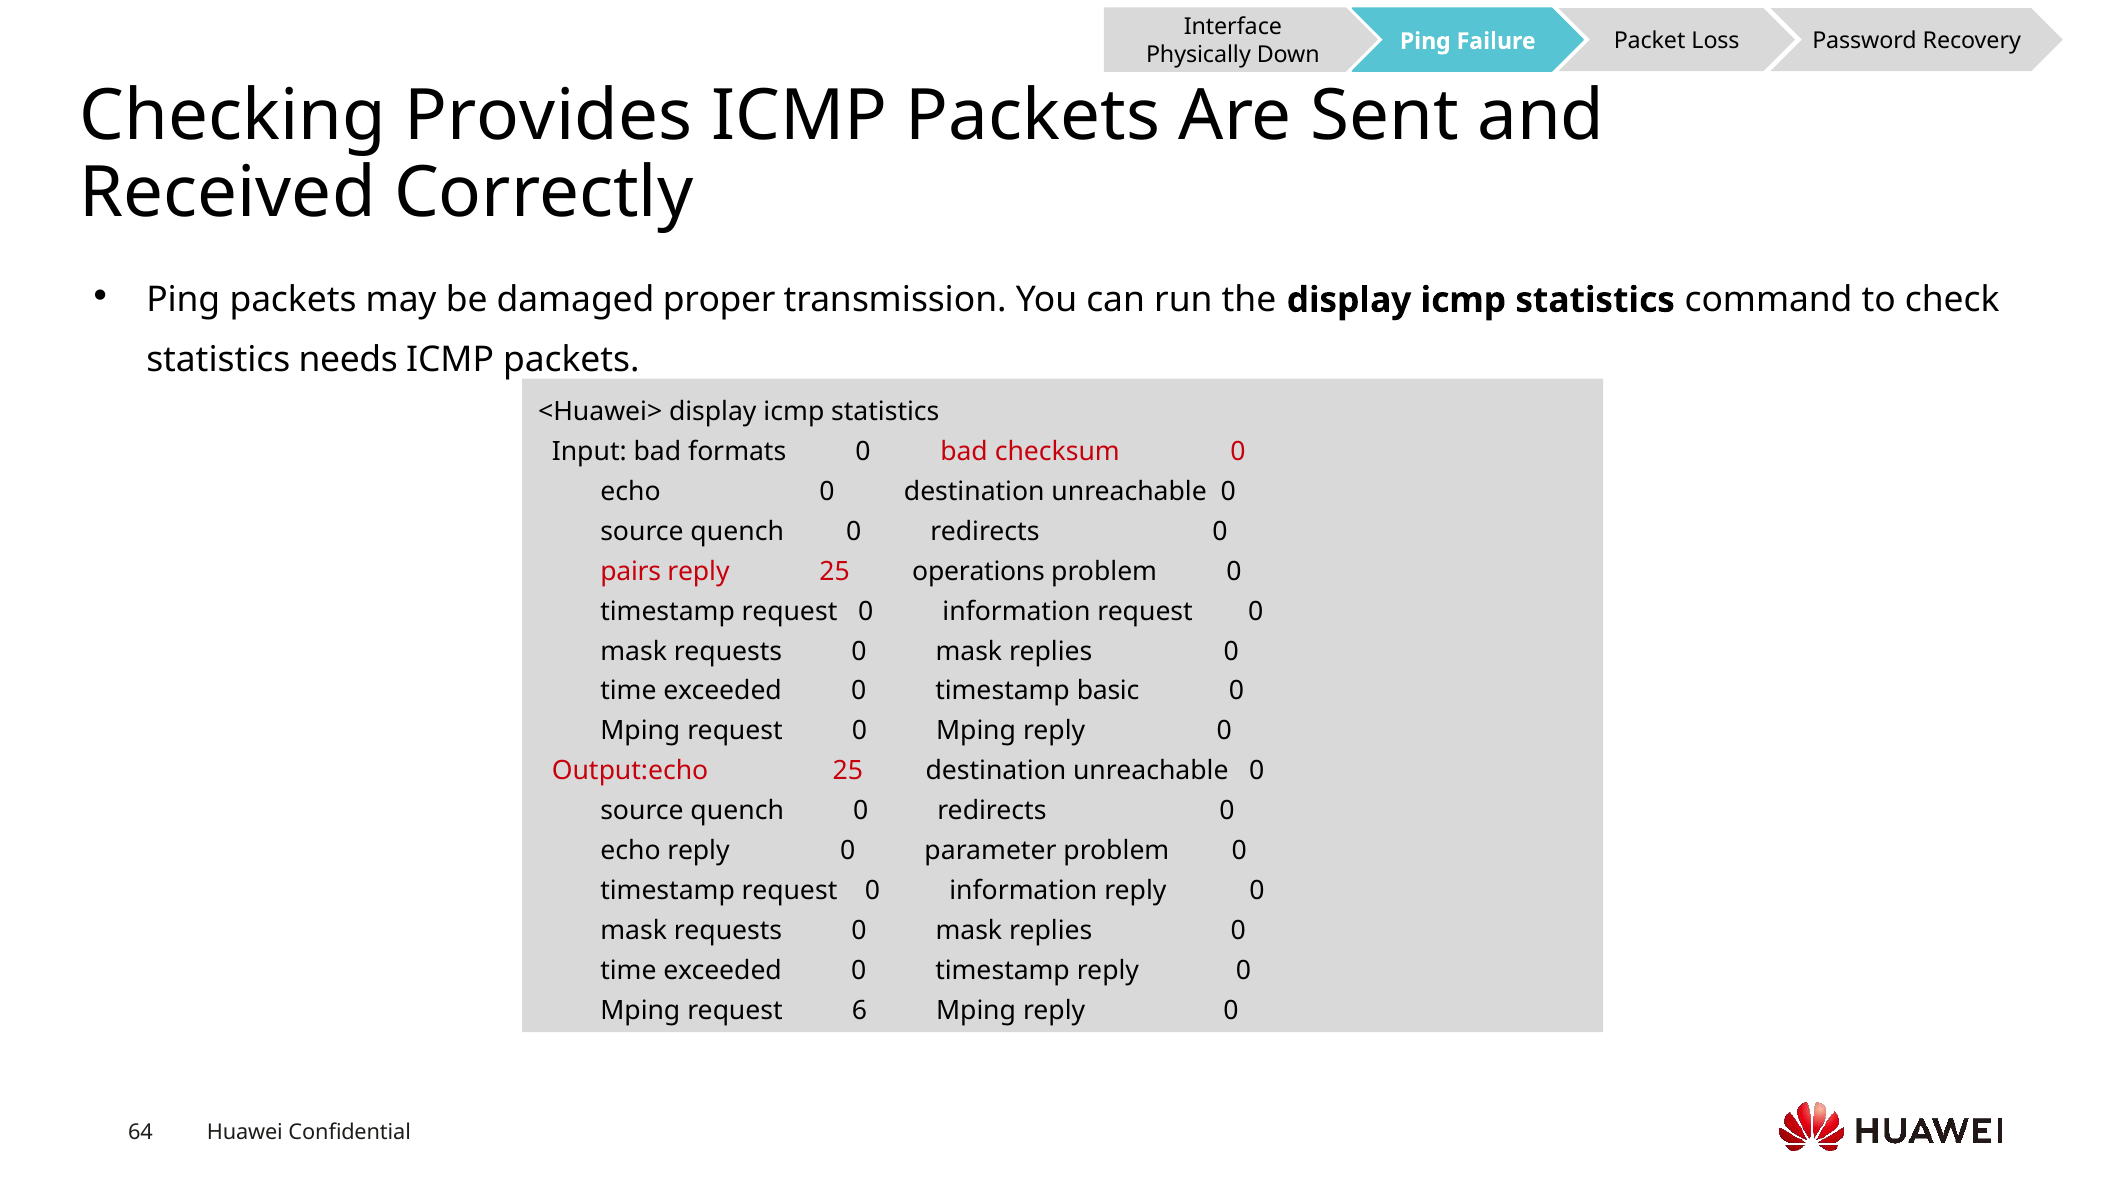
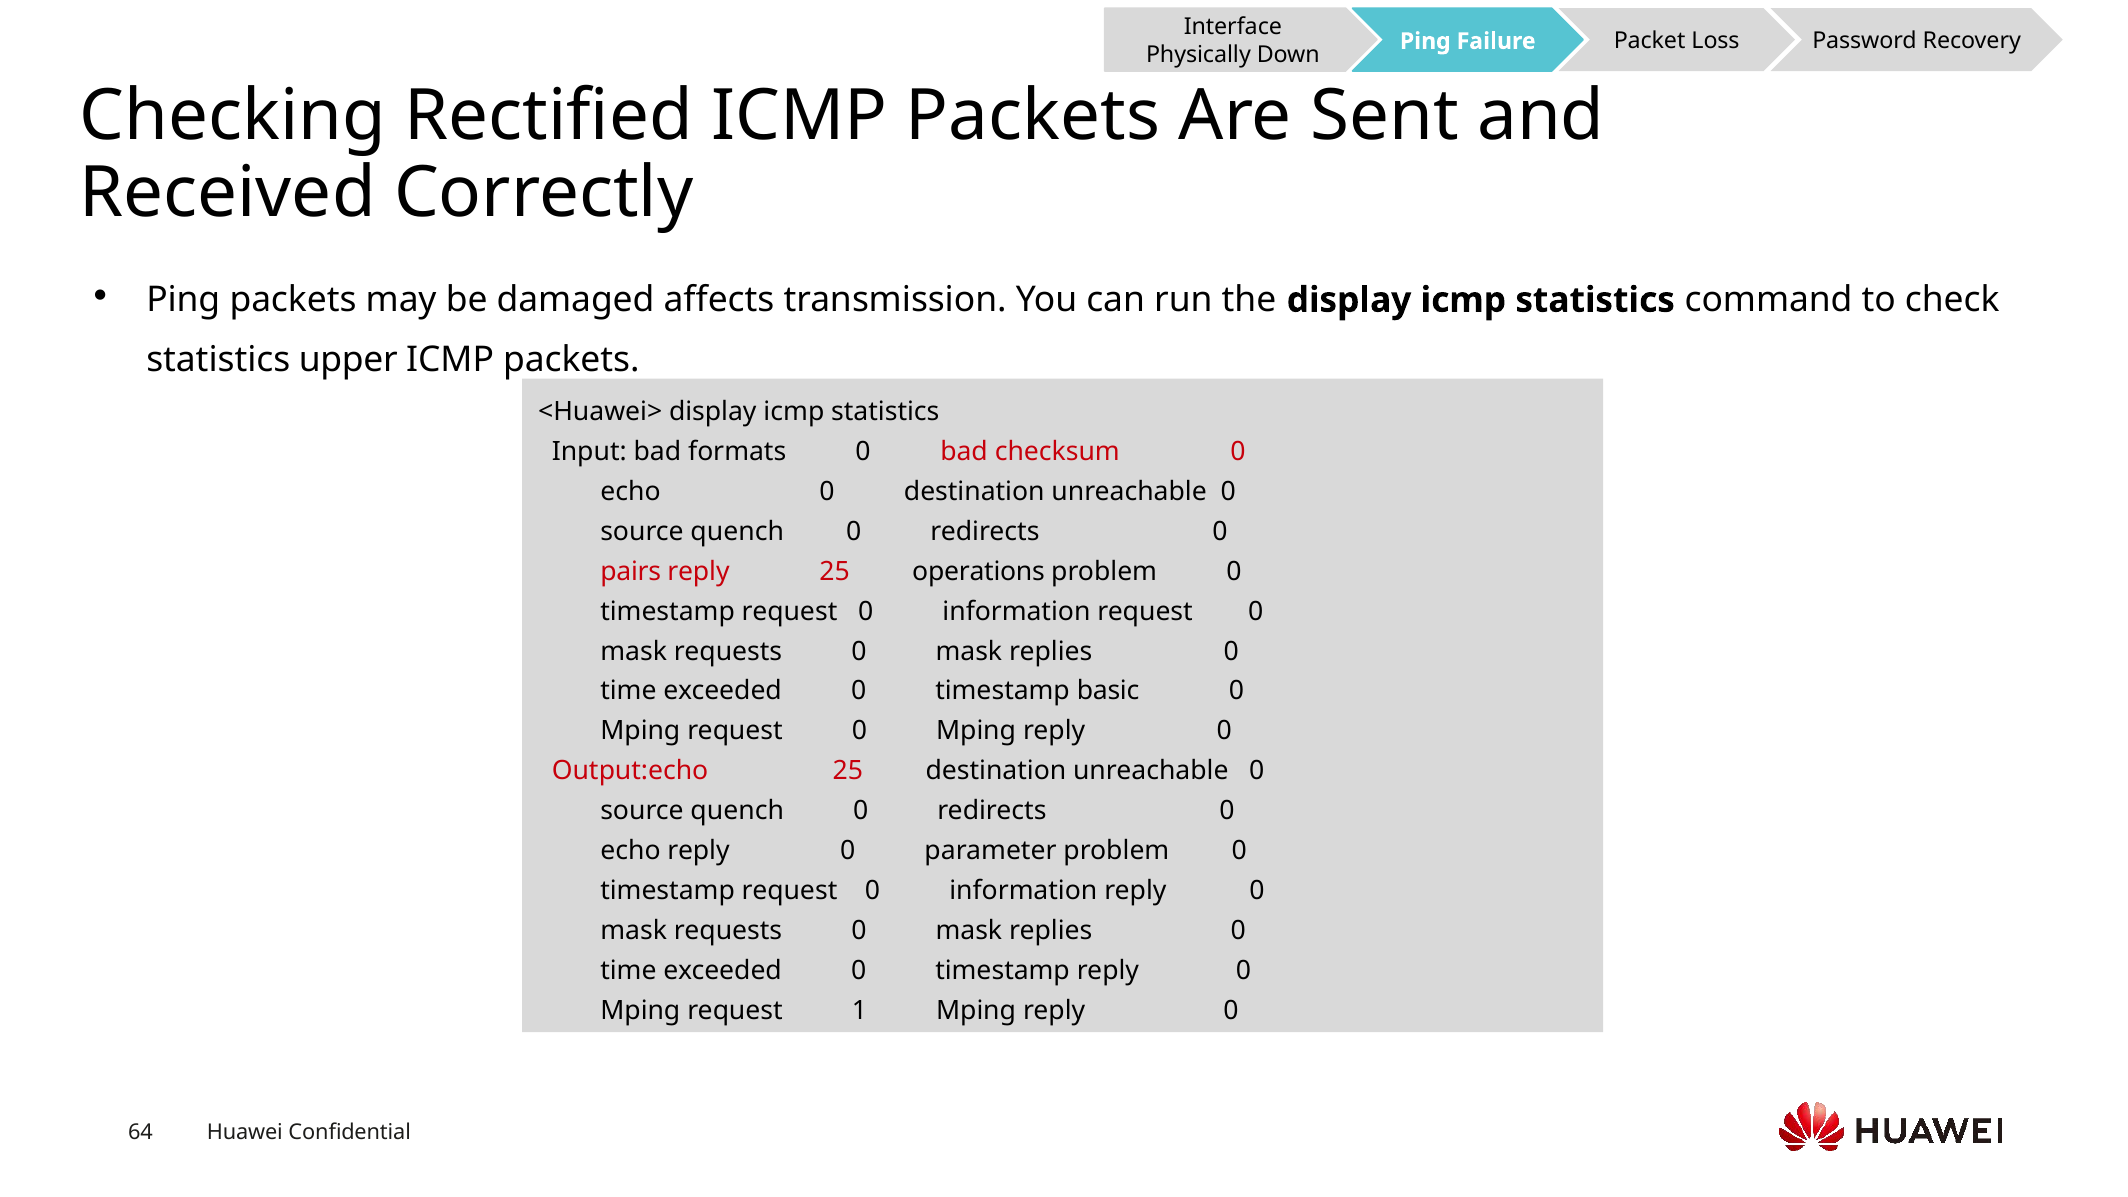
Provides: Provides -> Rectified (549, 116)
proper: proper -> affects (719, 300)
needs: needs -> upper (348, 360)
6: 6 -> 1 (859, 1010)
